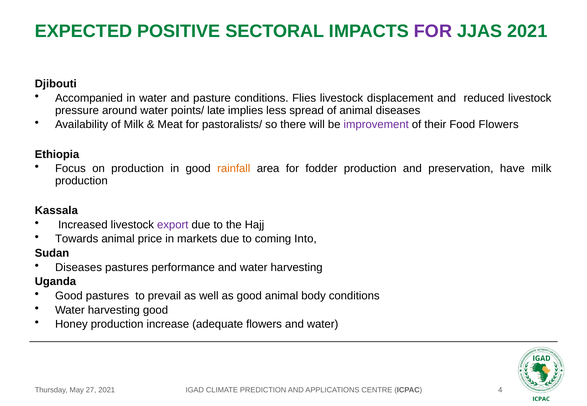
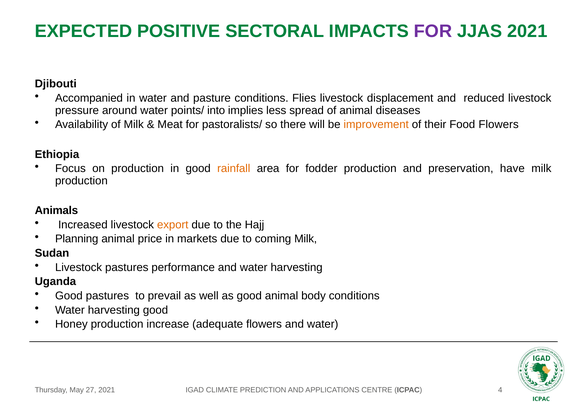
late: late -> into (216, 110)
improvement colour: purple -> orange (376, 125)
Kassala: Kassala -> Animals (56, 211)
export colour: purple -> orange (173, 225)
Towards: Towards -> Planning (77, 239)
coming Into: Into -> Milk (306, 239)
Diseases: Diseases -> Livestock (79, 268)
